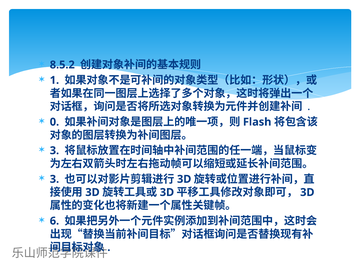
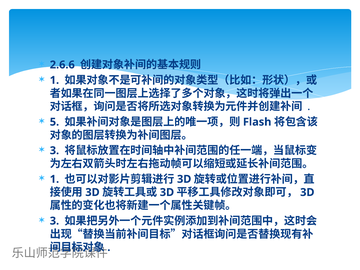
8.5.2: 8.5.2 -> 2.6.6 (62, 65)
0: 0 -> 5 (54, 122)
3: 3 -> 1 (54, 179)
6: 6 -> 3 (54, 221)
